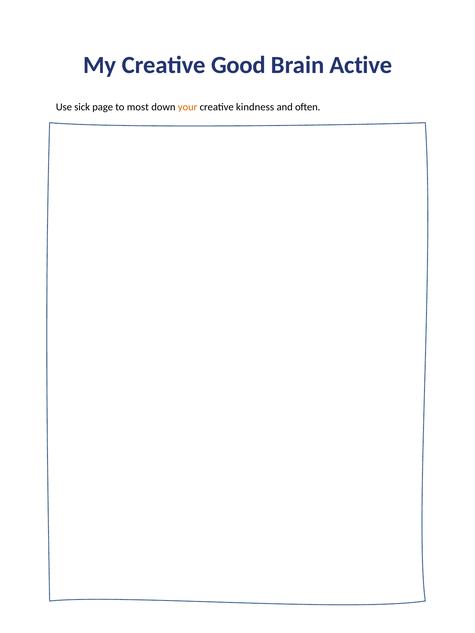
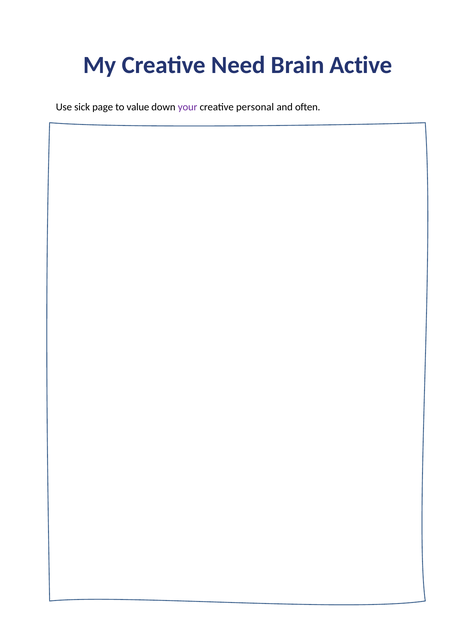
Good: Good -> Need (238, 65)
most: most -> value (138, 107)
your colour: orange -> purple (188, 107)
kindness: kindness -> personal (255, 107)
